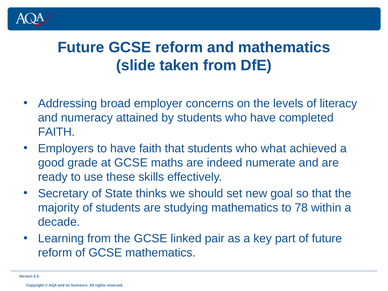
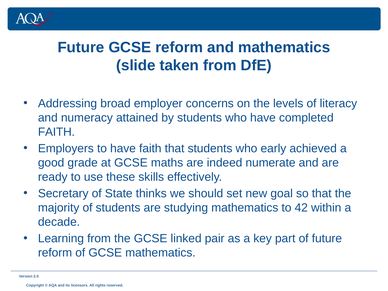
what: what -> early (273, 148)
78: 78 -> 42 (301, 208)
